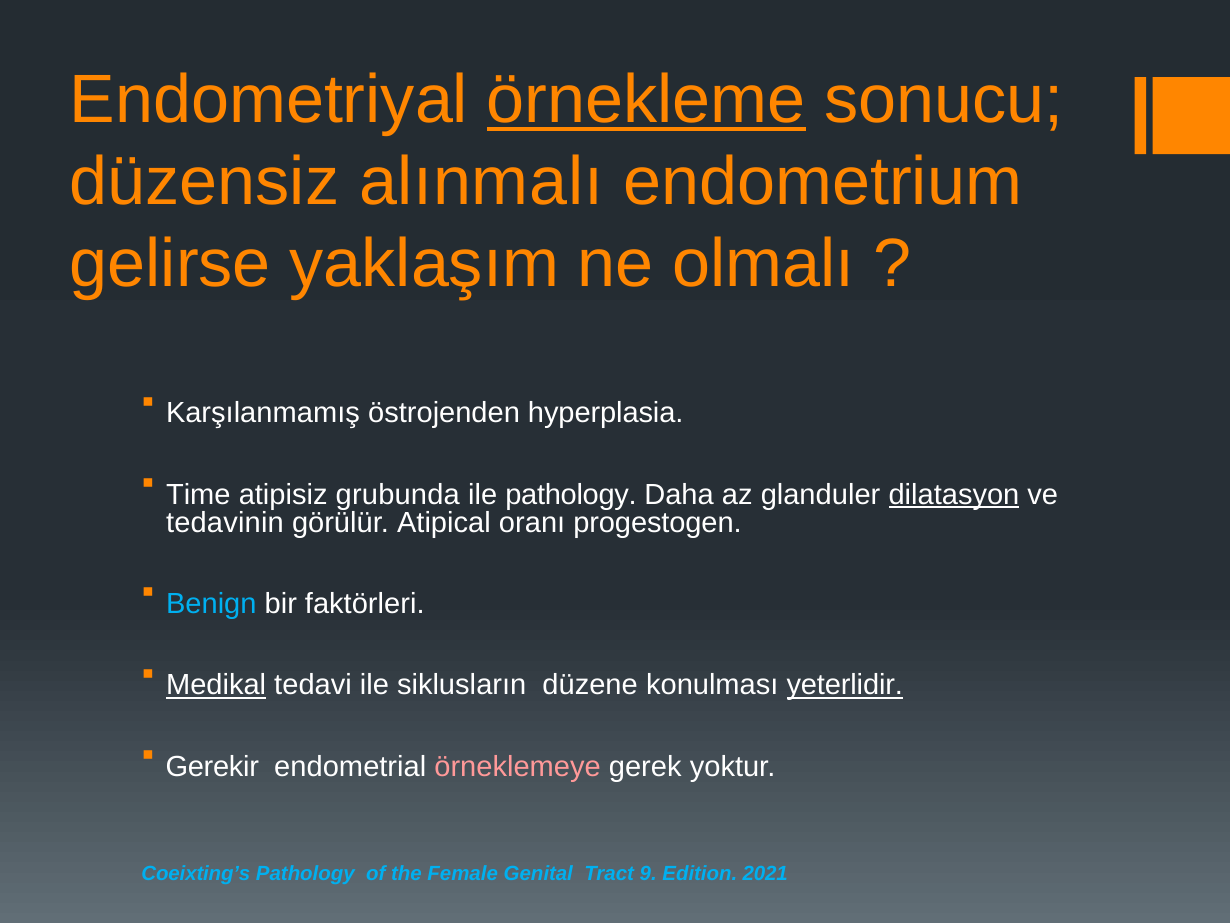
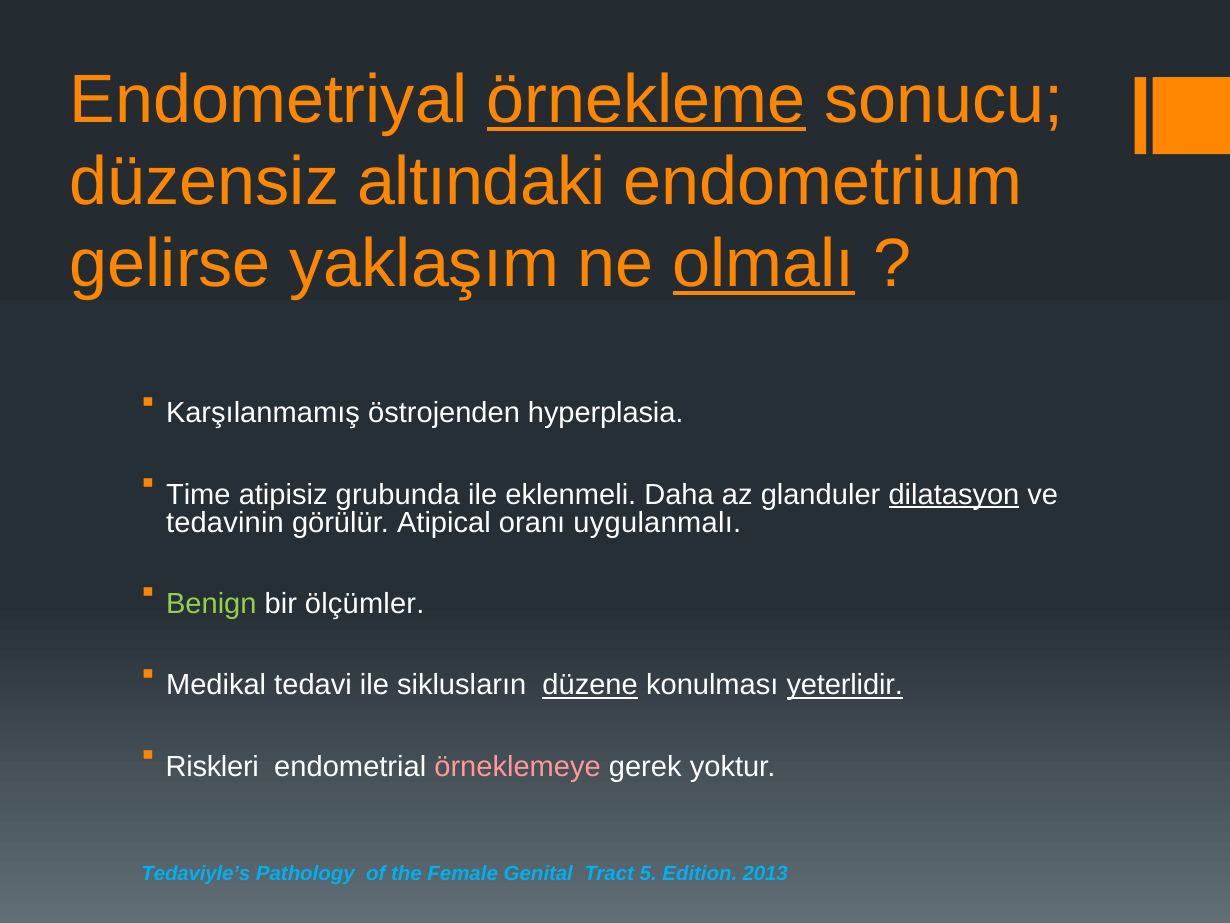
alınmalı: alınmalı -> altındaki (482, 182)
olmalı underline: none -> present (764, 264)
ile pathology: pathology -> eklenmeli (571, 494)
progestogen: progestogen -> uygulanmalı (657, 522)
Benign colour: light blue -> light green (211, 604)
faktörleri: faktörleri -> ölçümler (365, 604)
Medikal underline: present -> none (216, 685)
düzene underline: none -> present (590, 685)
Gerekir: Gerekir -> Riskleri (212, 766)
Coeixting’s: Coeixting’s -> Tedaviyle’s (196, 874)
9: 9 -> 5 (648, 874)
2021: 2021 -> 2013 (765, 874)
